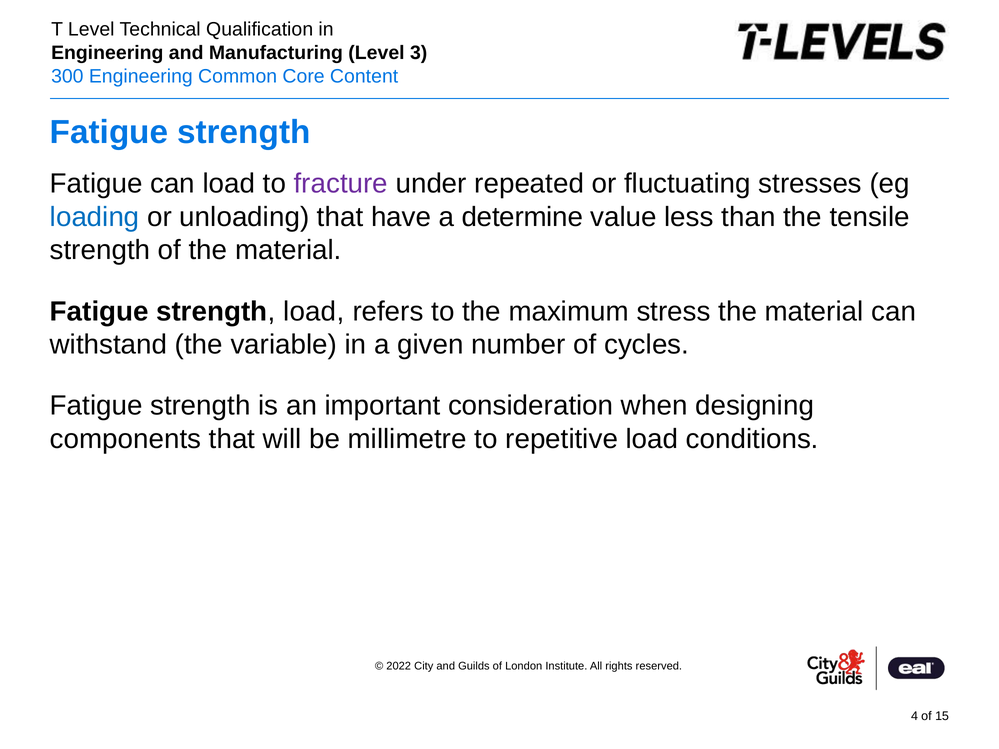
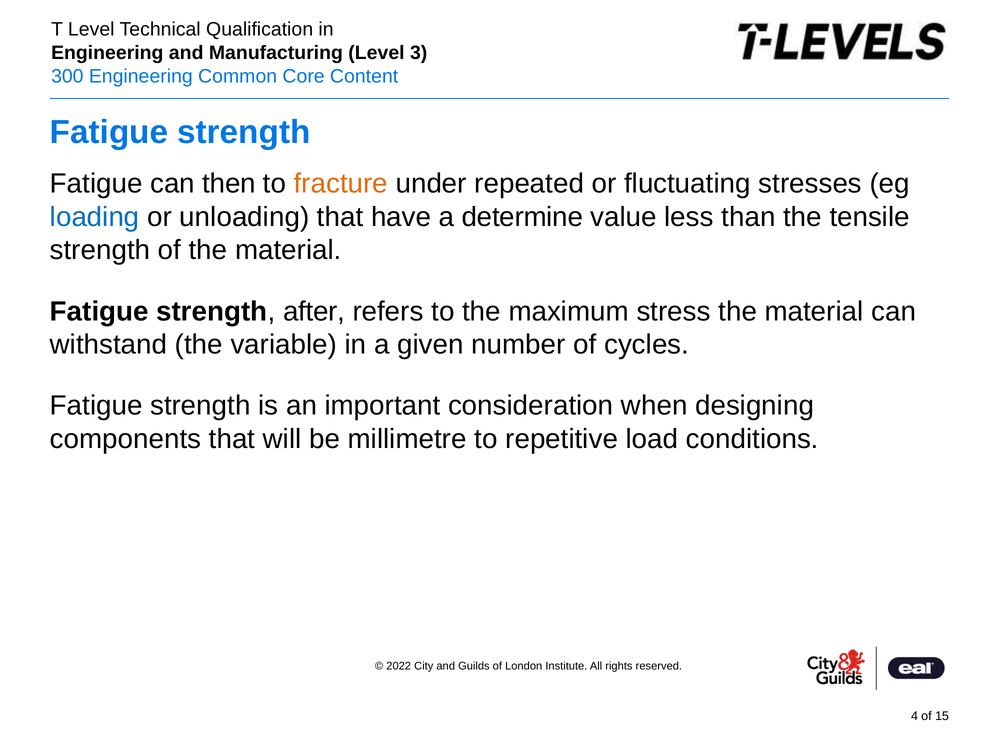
can load: load -> then (229, 184)
fracture colour: purple -> orange (341, 184)
strength load: load -> after (314, 312)
